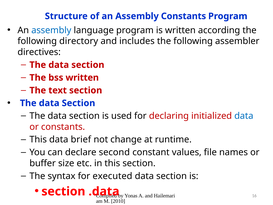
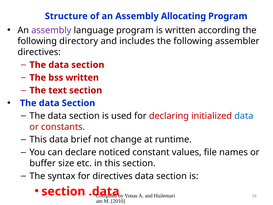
Assembly Constants: Constants -> Allocating (184, 16)
assembly colour: blue -> purple (51, 30)
second: second -> noticed (114, 152)
for executed: executed -> directives (113, 176)
